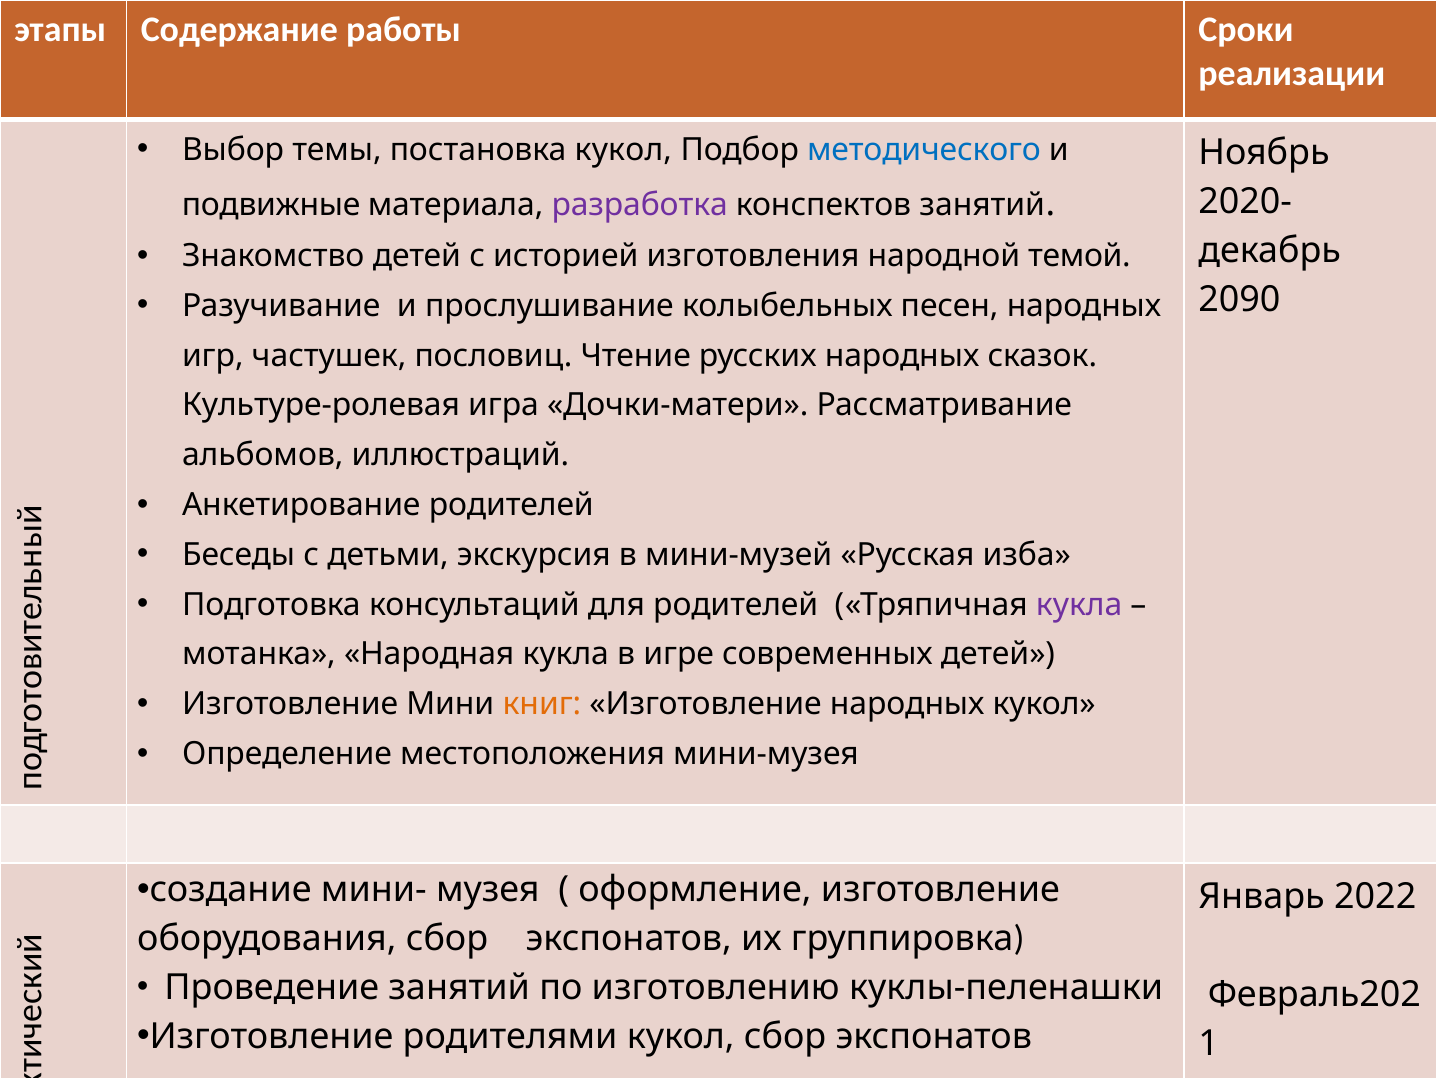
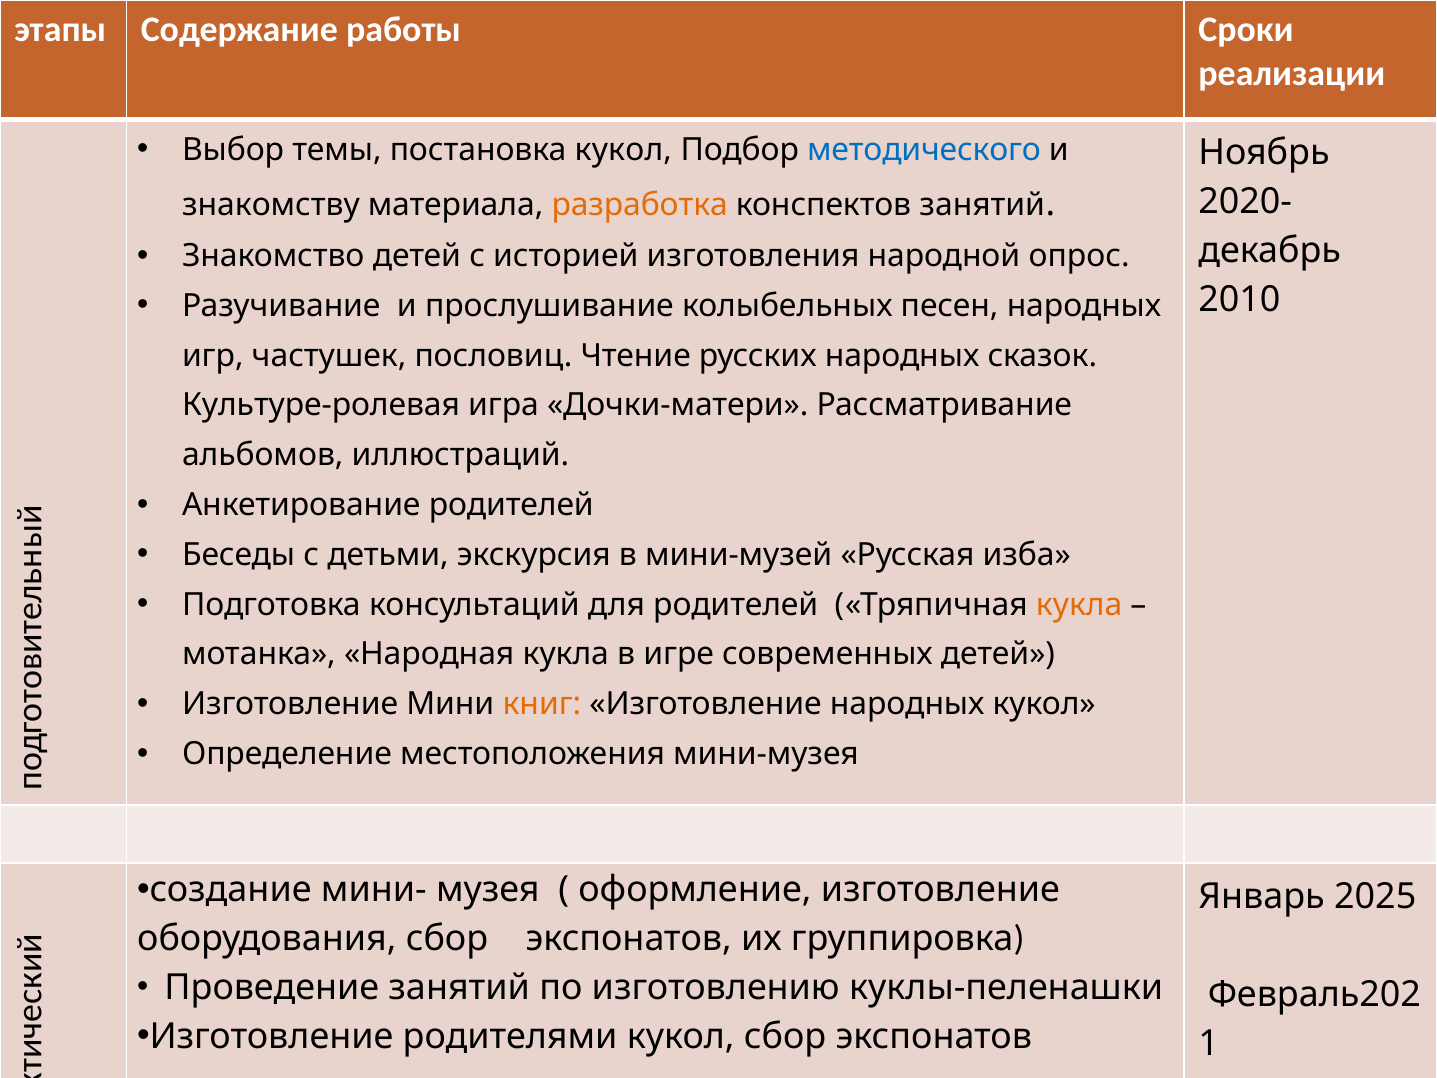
подвижные: подвижные -> знакомству (271, 205)
разработка colour: purple -> orange (640, 205)
темой: темой -> опрос (1079, 256)
2090: 2090 -> 2010 (1239, 300)
кукла colour: purple -> orange (1079, 604)
2022: 2022 -> 2025 (1375, 897)
